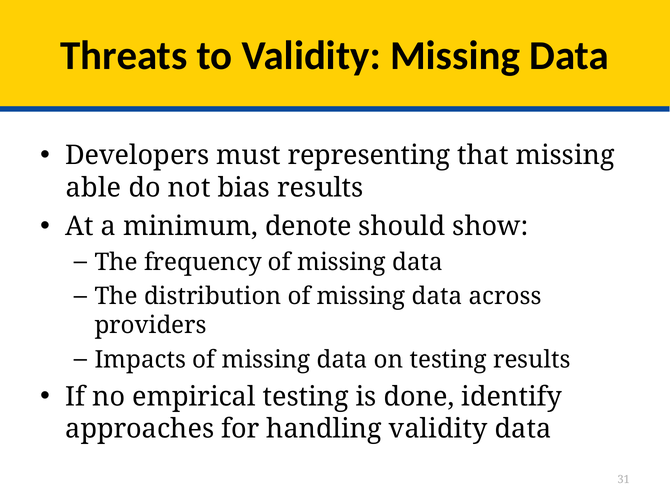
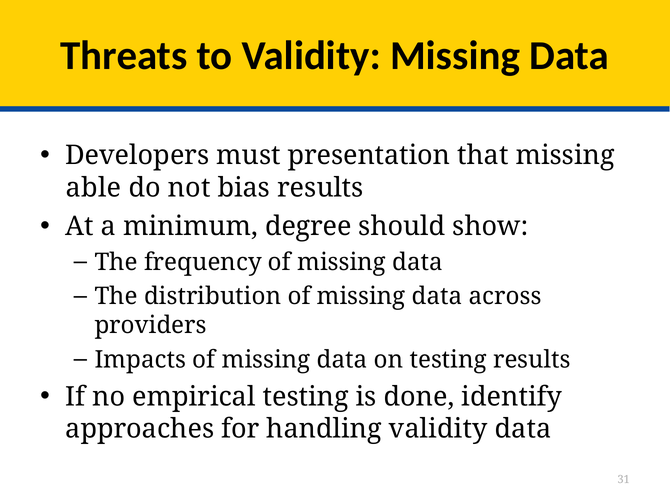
representing: representing -> presentation (369, 155)
denote: denote -> degree (308, 226)
